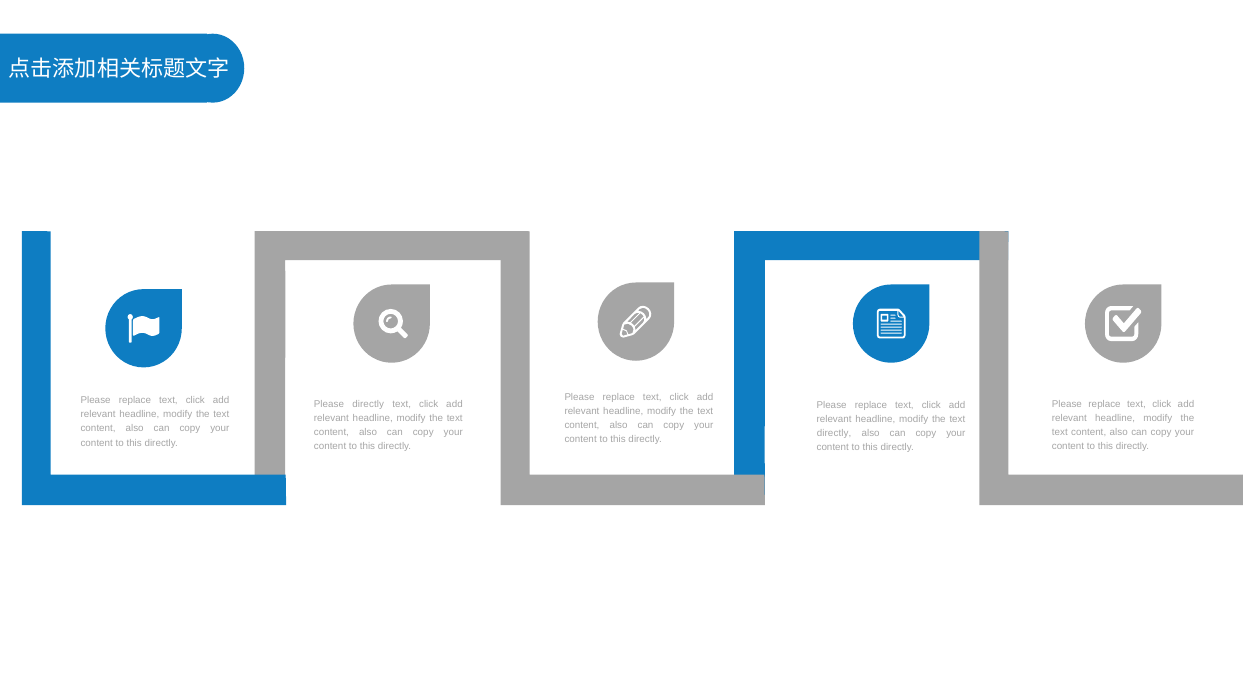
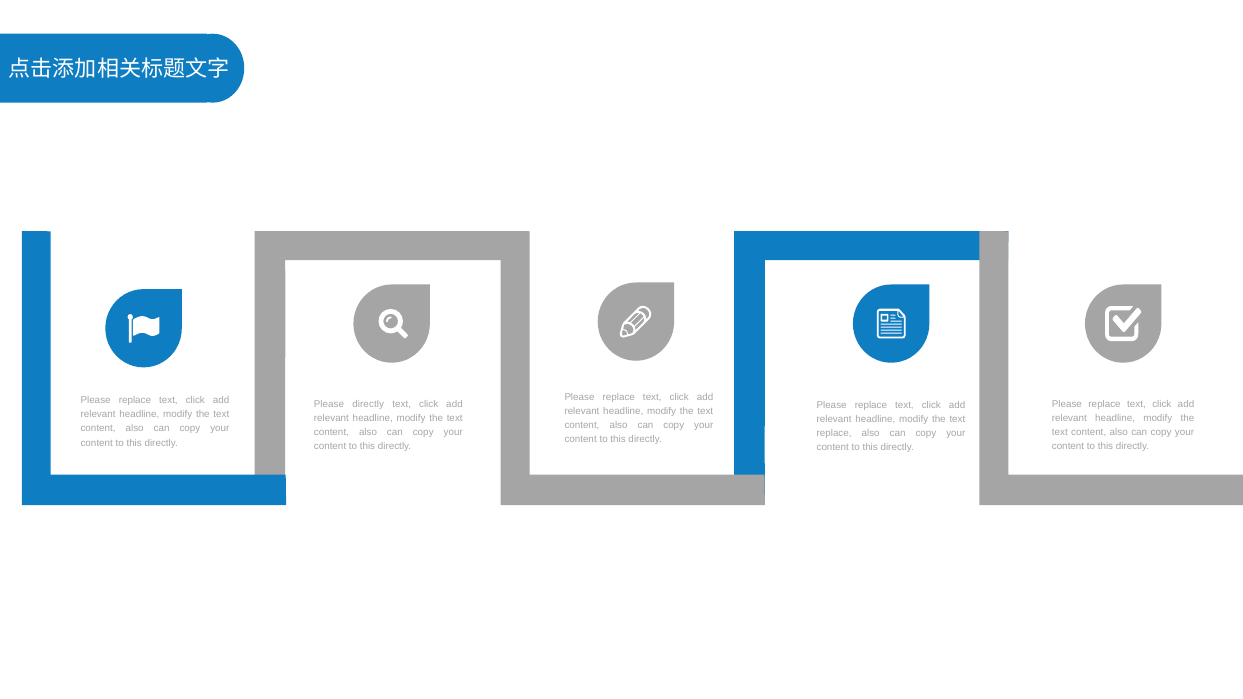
directly: directly -> replace (834, 433)
